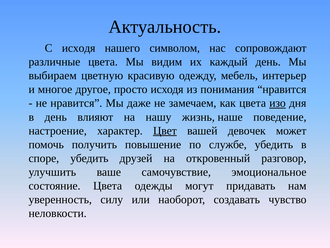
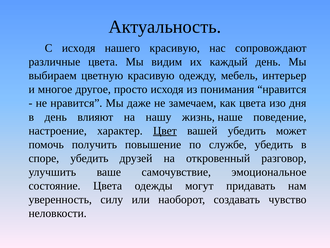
нашего символом: символом -> красивую (175, 48)
изо underline: present -> none (278, 103)
вашей девочек: девочек -> убедить (247, 130)
